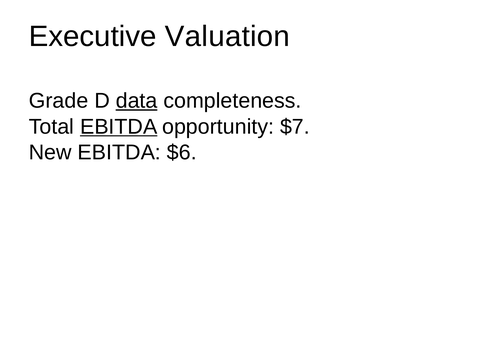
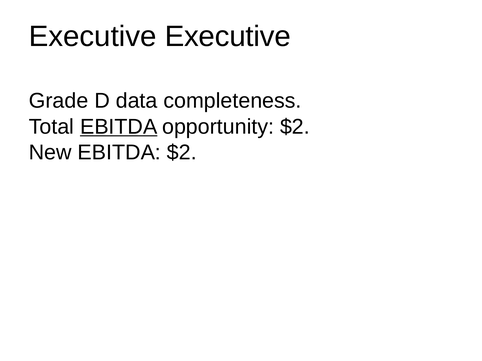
Executive Valuation: Valuation -> Executive (228, 37)
data underline: present -> none (137, 101)
opportunity $7: $7 -> $2 (295, 127)
EBITDA $6: $6 -> $2 (182, 153)
